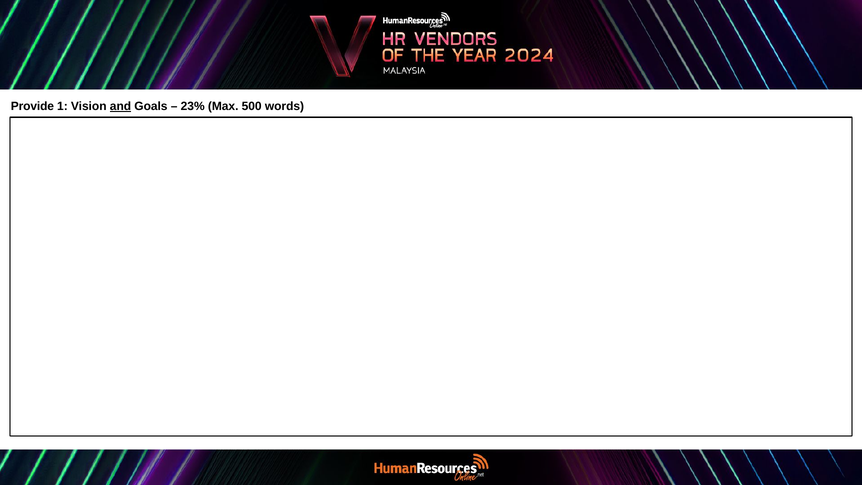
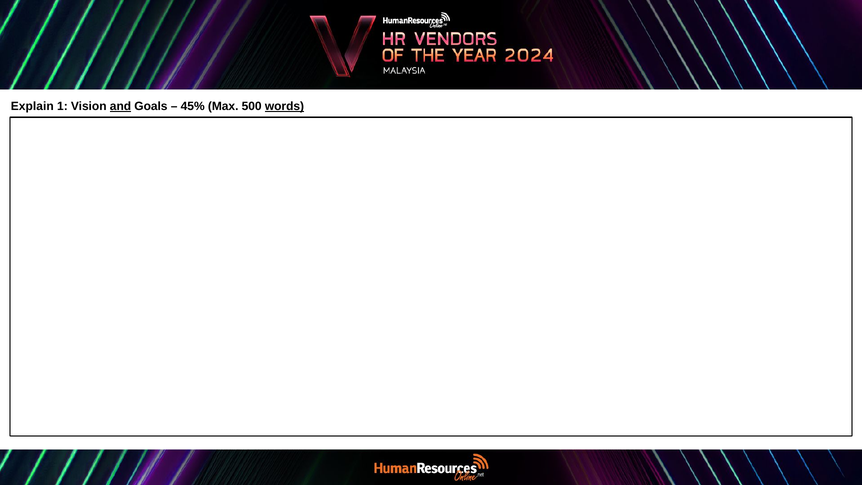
Provide: Provide -> Explain (32, 106)
23%: 23% -> 45% (193, 106)
words underline: none -> present (284, 106)
